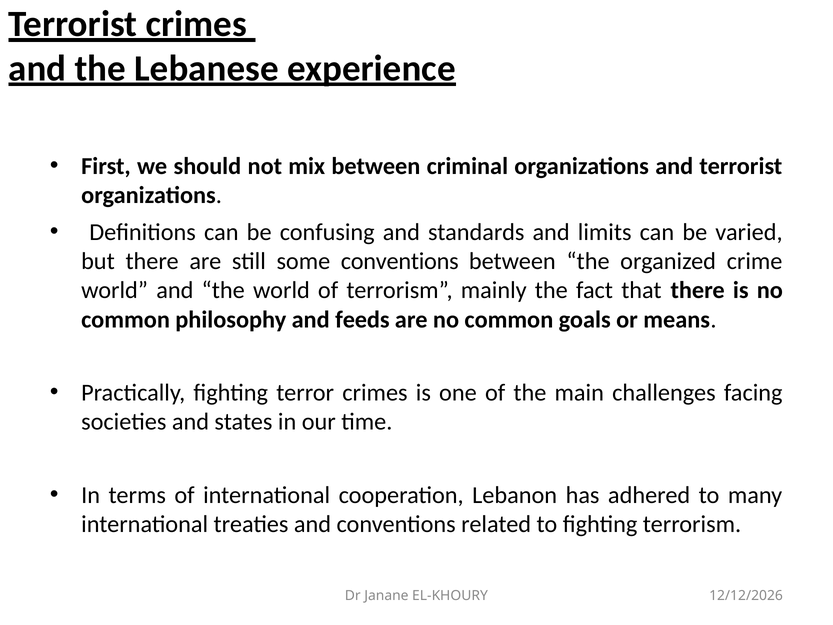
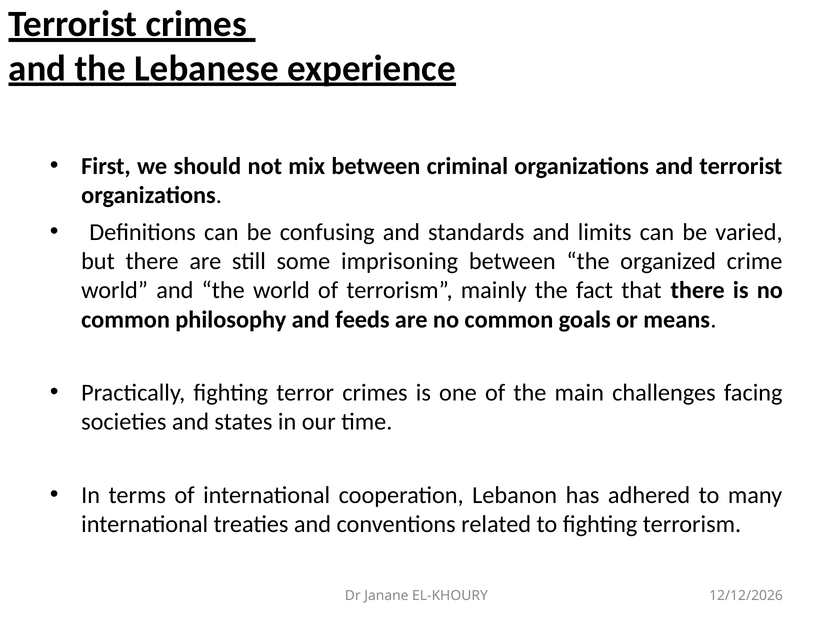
some conventions: conventions -> imprisoning (400, 261)
